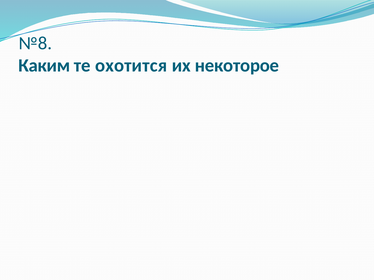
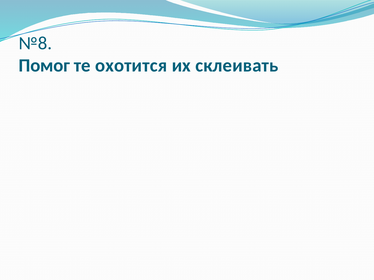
Каким: Каким -> Помог (44, 66)
некоторое: некоторое -> склеивать (237, 66)
